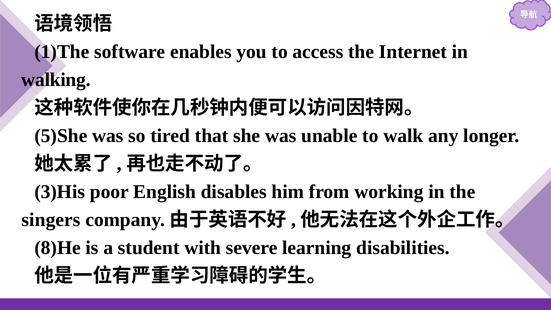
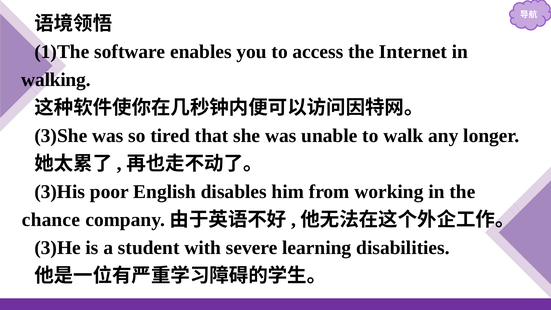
5)She: 5)She -> 3)She (61, 136)
singers: singers -> chance (51, 220)
8)He: 8)He -> 3)He (58, 248)
